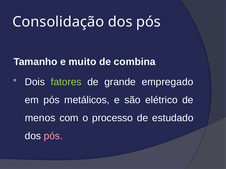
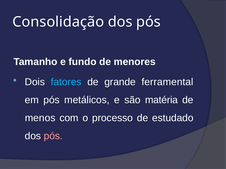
muito: muito -> fundo (83, 62)
combina: combina -> menores (135, 62)
fatores colour: light green -> light blue (66, 82)
empregado: empregado -> ferramental (167, 82)
elétrico: elétrico -> matéria (161, 100)
